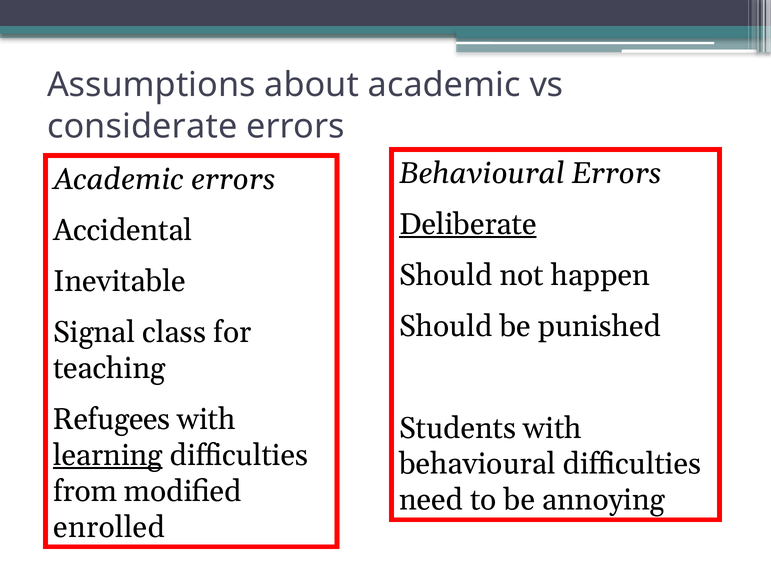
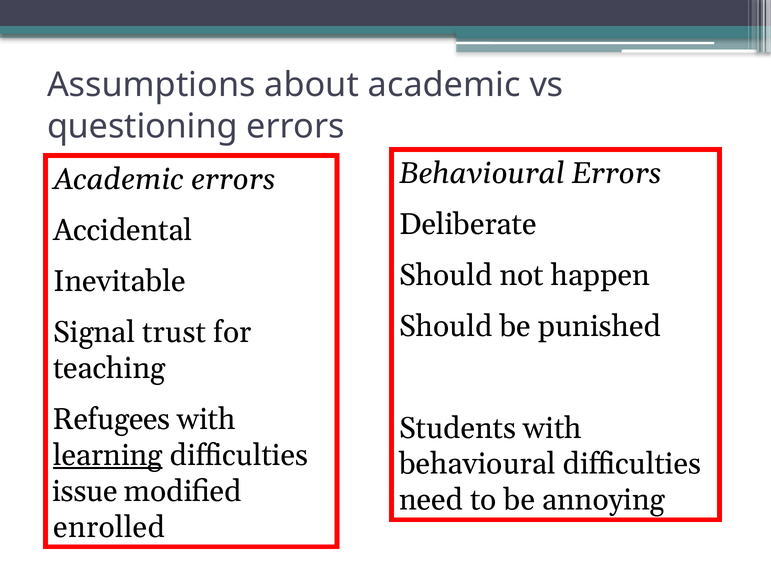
considerate: considerate -> questioning (142, 126)
Deliberate underline: present -> none (468, 224)
class: class -> trust (174, 332)
from: from -> issue (85, 491)
